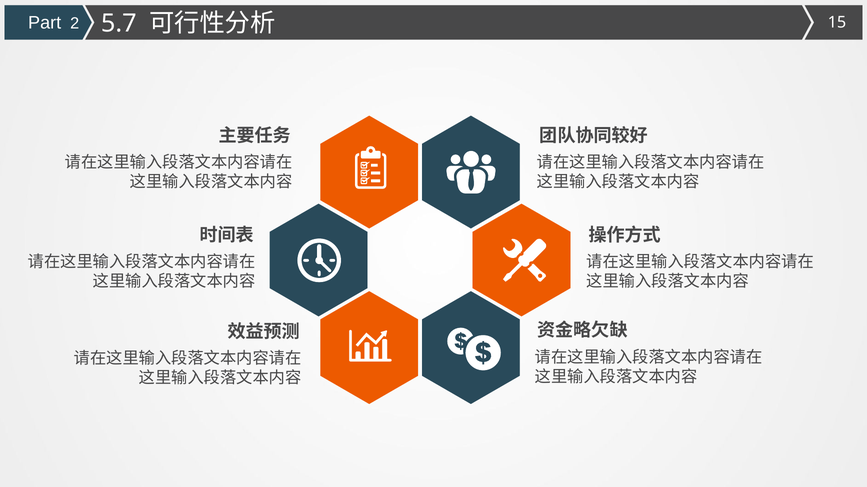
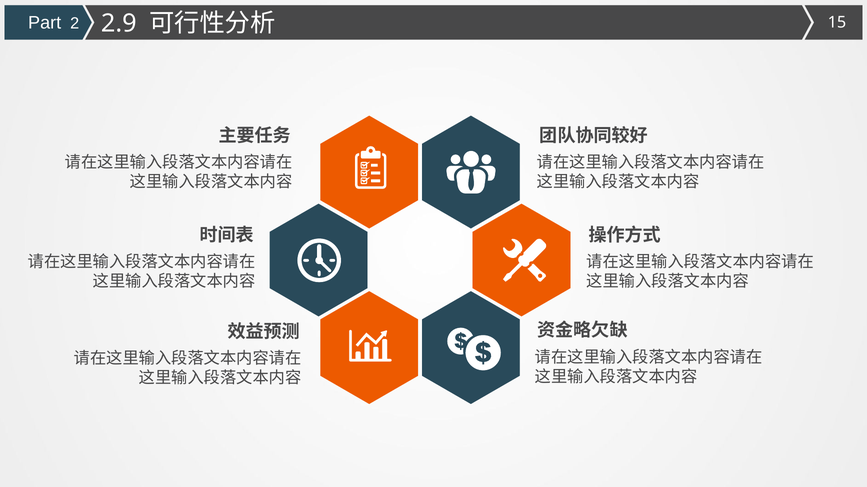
5.7: 5.7 -> 2.9 (119, 23)
